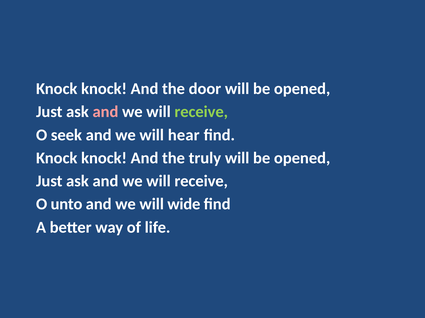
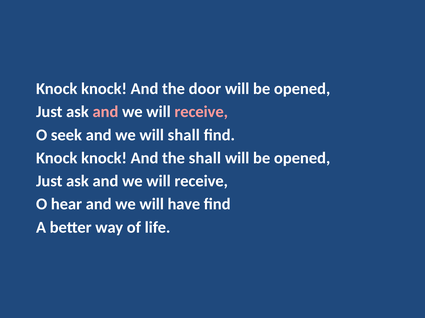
receive colour: light green -> pink (201, 112)
will hear: hear -> shall (184, 135)
the truly: truly -> shall (205, 158)
unto: unto -> hear (66, 205)
wide: wide -> have (184, 205)
